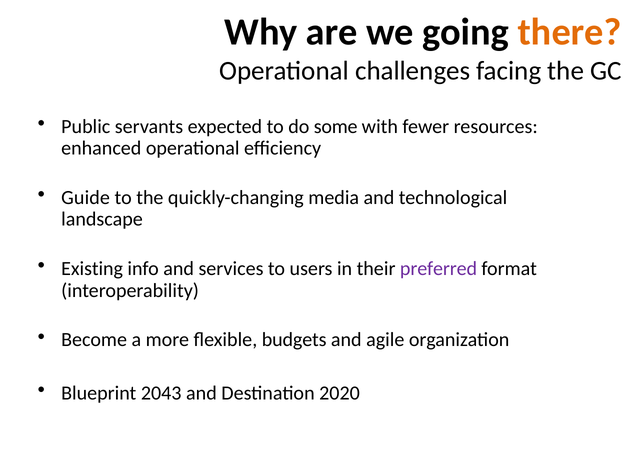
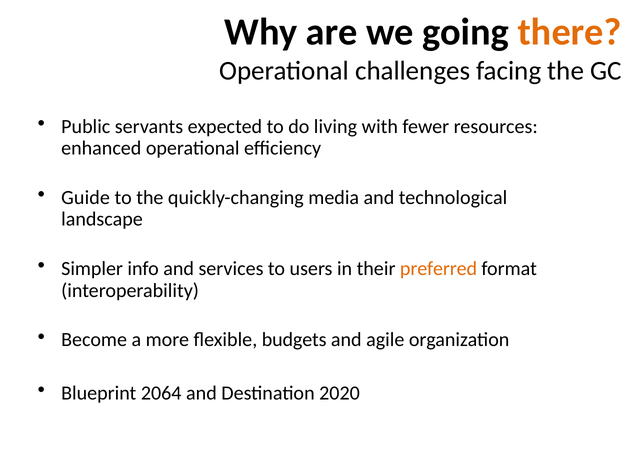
some: some -> living (335, 126)
Existing: Existing -> Simpler (92, 269)
preferred colour: purple -> orange (439, 269)
2043: 2043 -> 2064 (161, 393)
